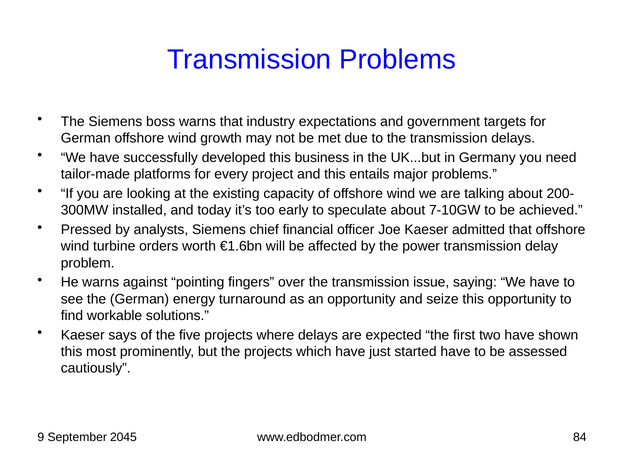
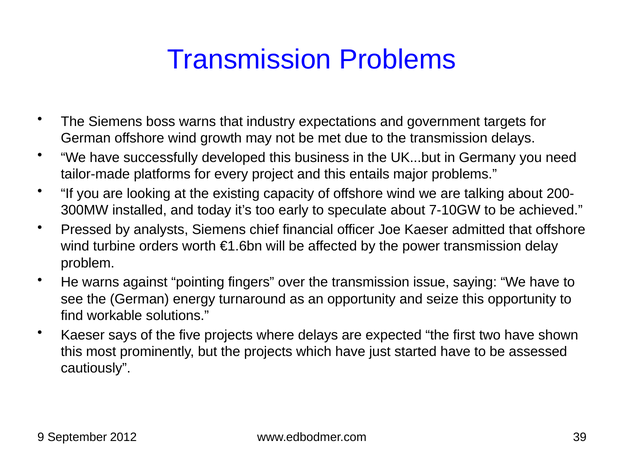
2045: 2045 -> 2012 (123, 437)
84: 84 -> 39 (580, 437)
